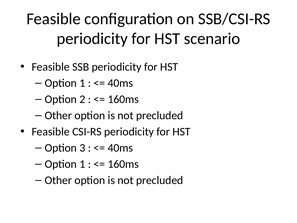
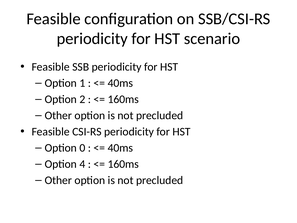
3: 3 -> 0 (82, 148)
1: 1 -> 4 (82, 164)
